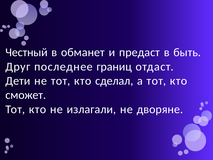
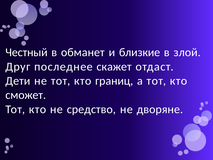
предаст: предаст -> близкие (140, 52)
быть: быть -> злой (187, 52)
границ: границ -> скажет (114, 67)
сделал: сделал -> границ (114, 81)
излагали: излагали -> средство (91, 109)
